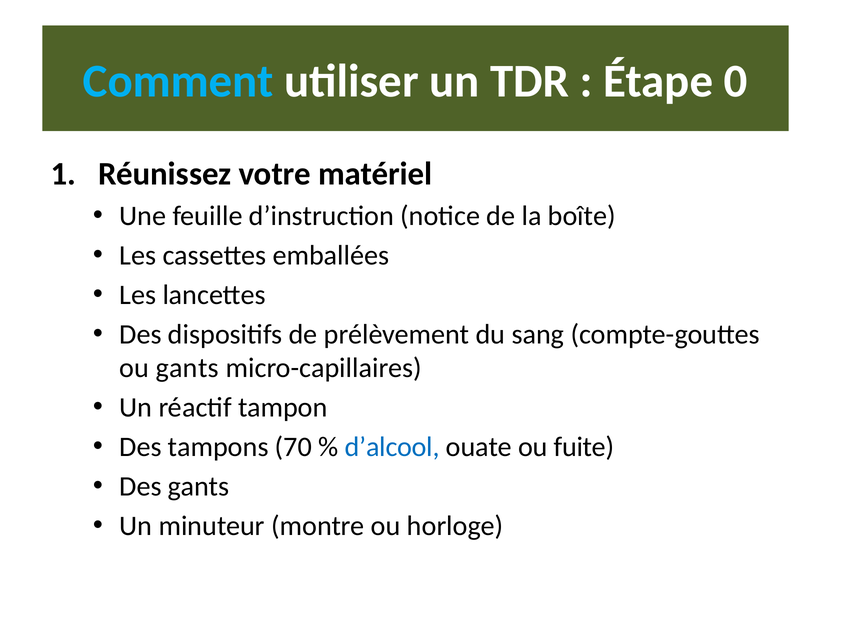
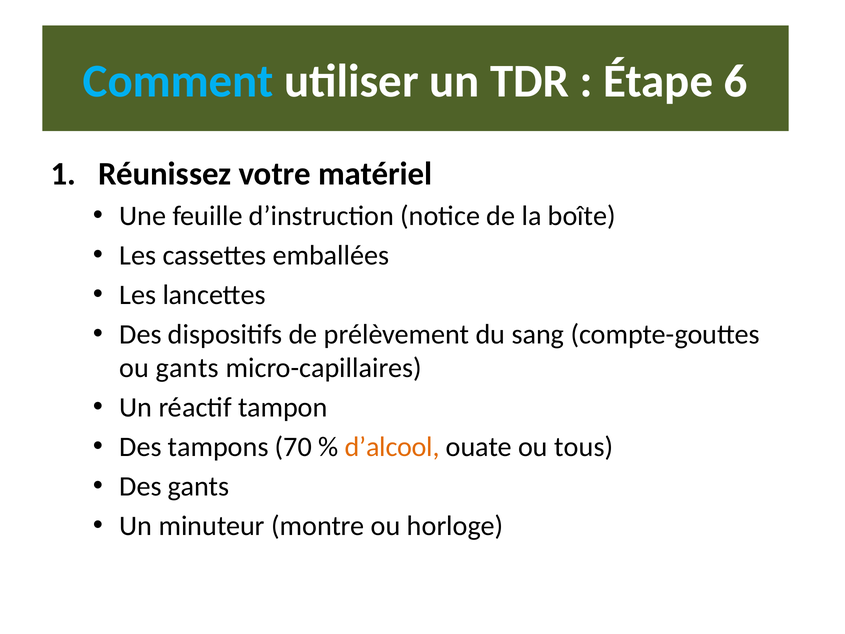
0: 0 -> 6 (736, 81)
d’alcool colour: blue -> orange (392, 447)
fuite: fuite -> tous (584, 447)
